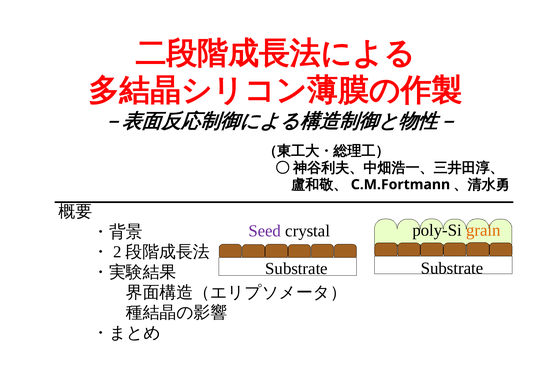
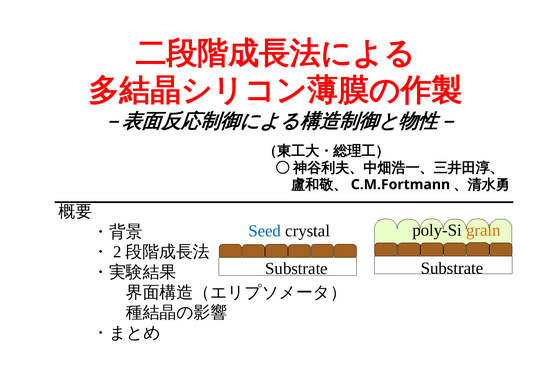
Seed colour: purple -> blue (265, 231)
